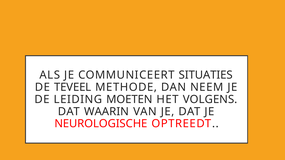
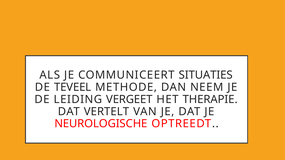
MOETEN: MOETEN -> VERGEET (129, 100)
VOLGENS: VOLGENS -> THERAPIE (210, 100)
WAARIN: WAARIN -> VERTELT (107, 112)
